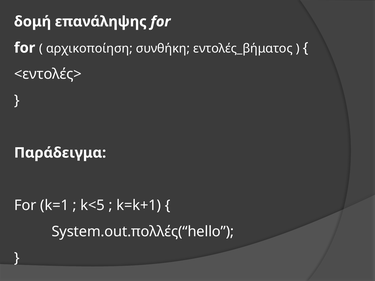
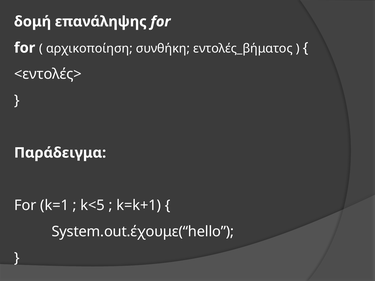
System.out.πολλές(“hello: System.out.πολλές(“hello -> System.out.έχουμε(“hello (143, 232)
